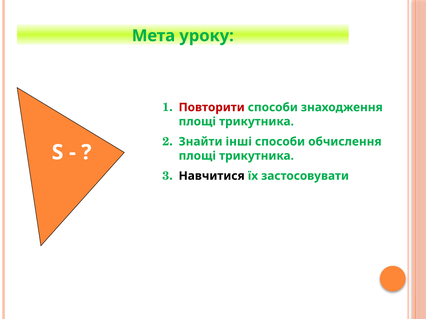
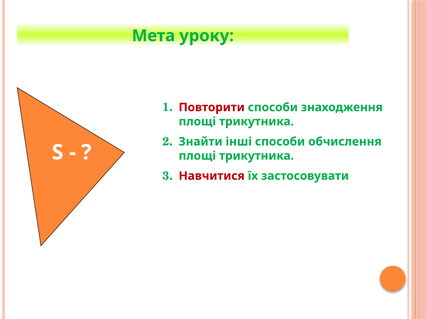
Навчитися colour: black -> red (212, 176)
